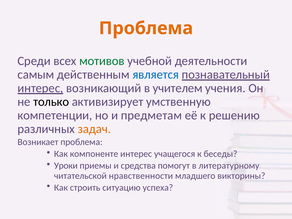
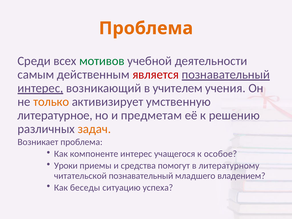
является colour: blue -> red (156, 75)
только colour: black -> orange (51, 102)
компетенции: компетенции -> литературное (55, 115)
беседы: беседы -> особое (220, 154)
читательской нравственности: нравственности -> познавательный (141, 176)
викторины: викторины -> владением (241, 176)
строить: строить -> беседы (85, 188)
